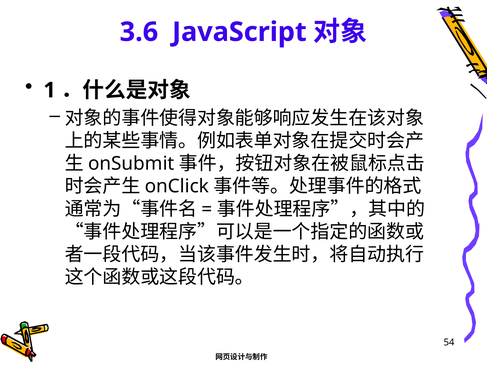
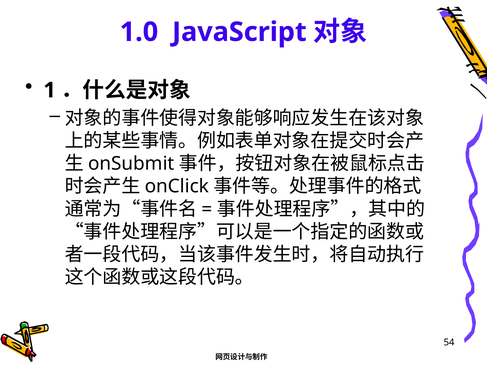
3.6: 3.6 -> 1.0 (139, 32)
